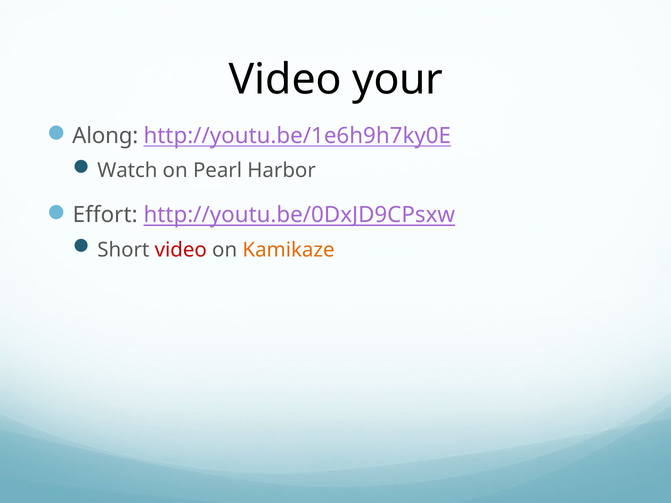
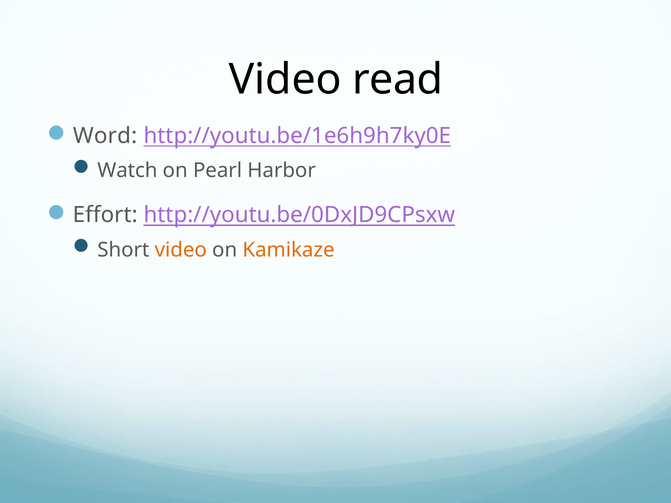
your: your -> read (398, 80)
Along: Along -> Word (105, 136)
video colour: red -> orange (181, 250)
